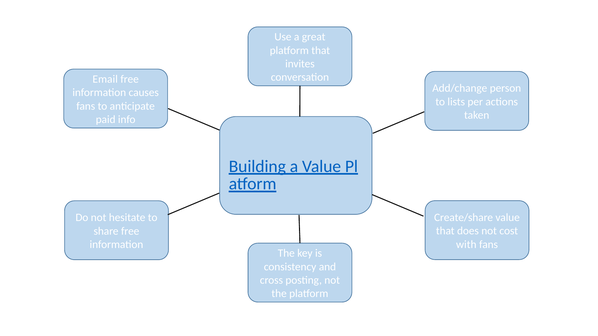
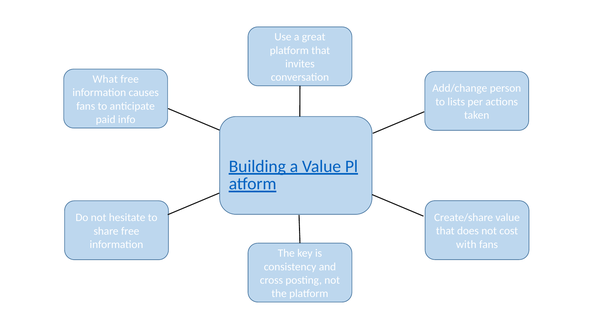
Email: Email -> What (105, 79)
